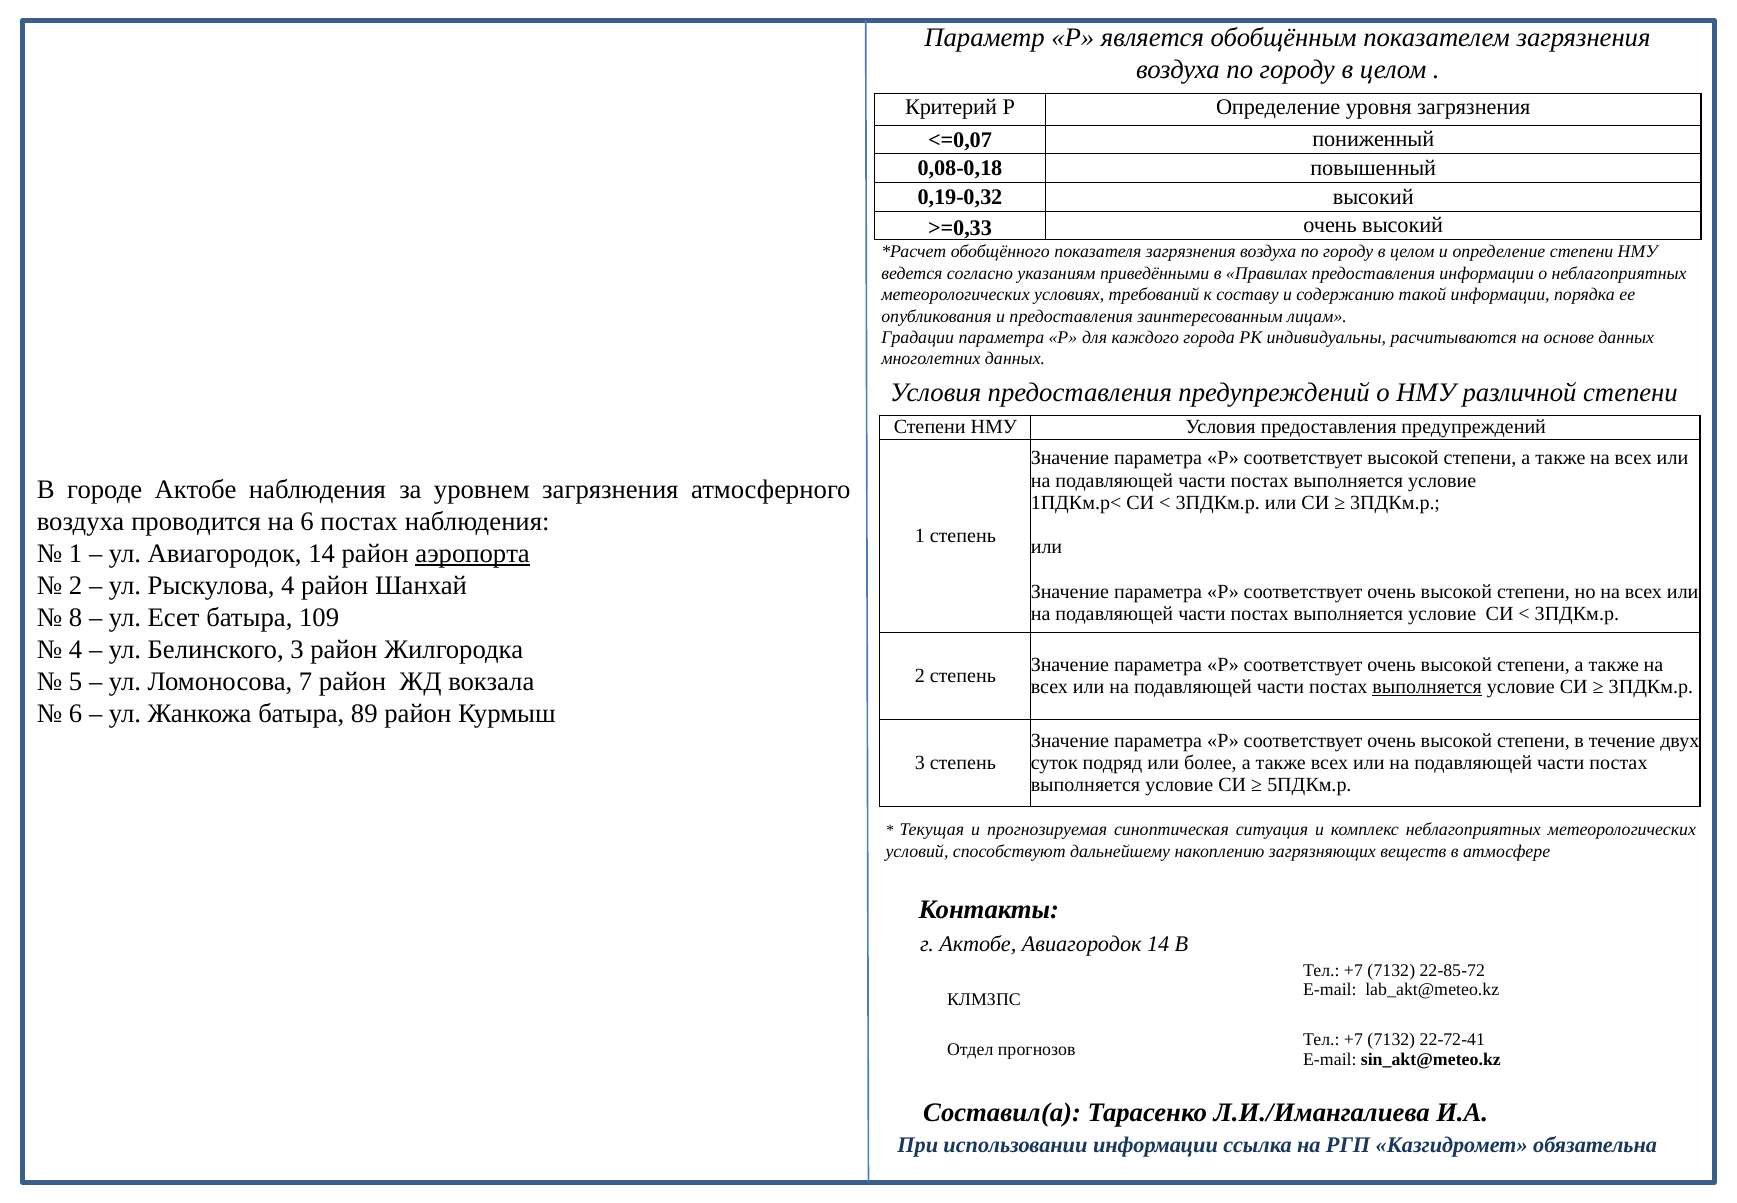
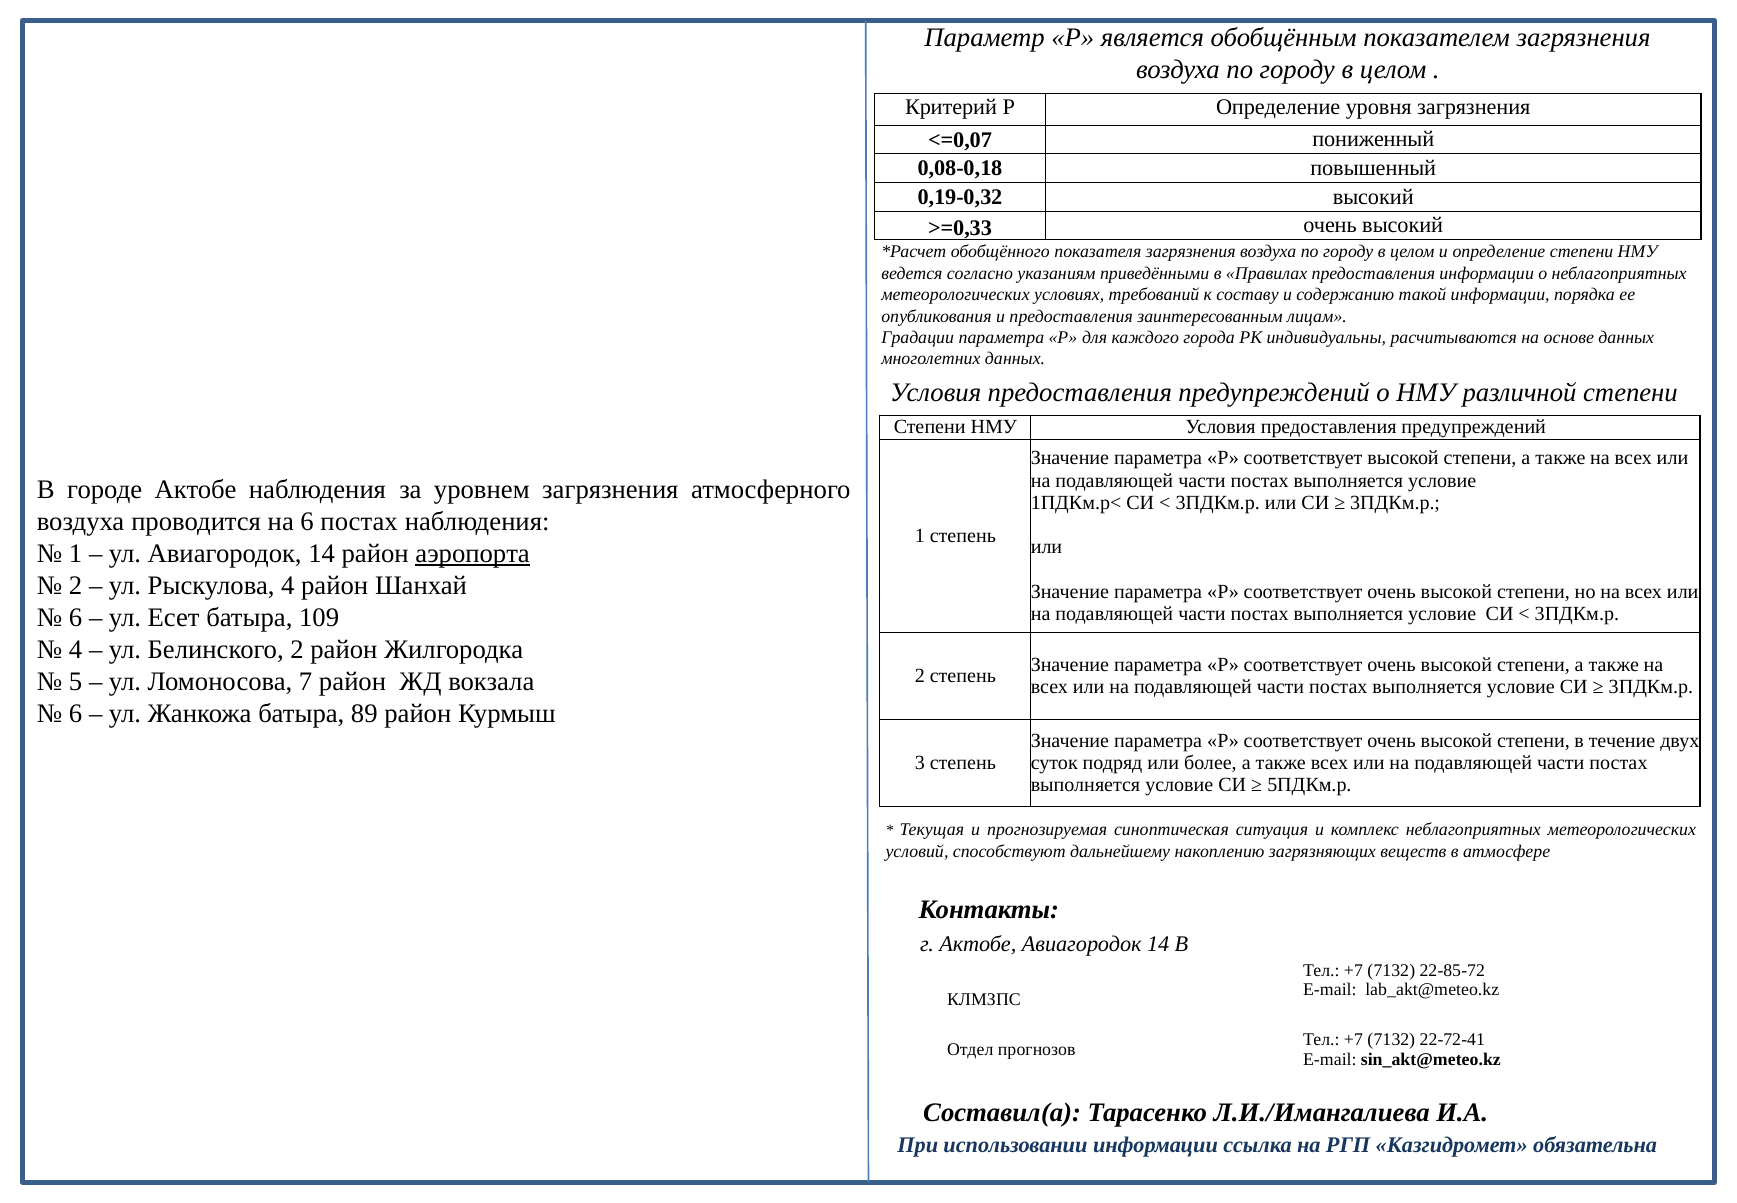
8: 8 -> 6 (76, 618)
Белинского 3: 3 -> 2 (297, 650)
выполняется underline: present -> none (1427, 687)
